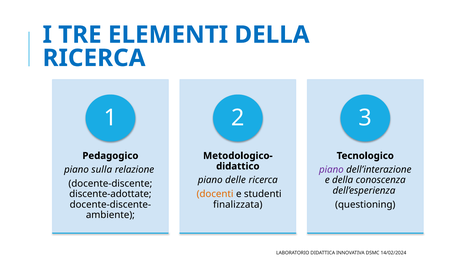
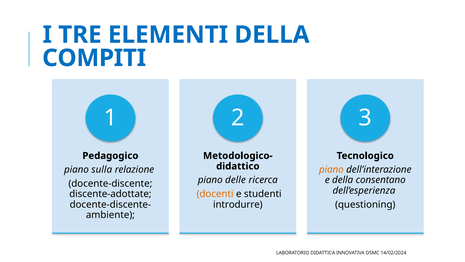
RICERCA: RICERCA -> COMPITI (94, 58)
piano colour: purple -> orange (331, 169)
conoscenza: conoscenza -> consentano (381, 180)
finalizzata: finalizzata -> introdurre (238, 204)
